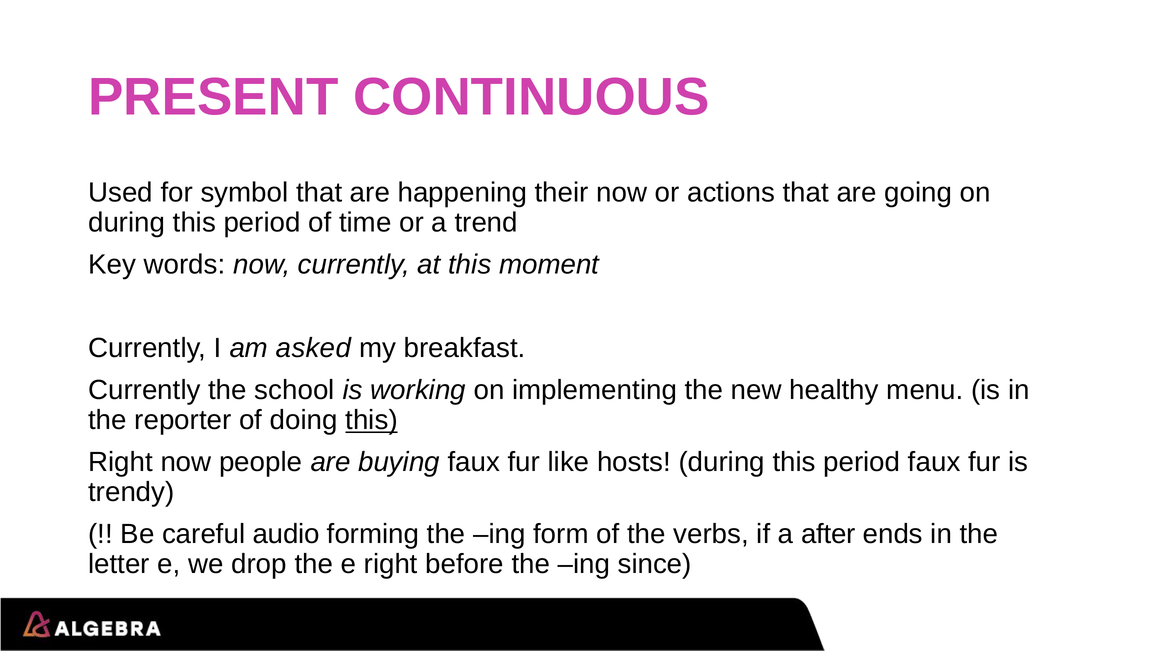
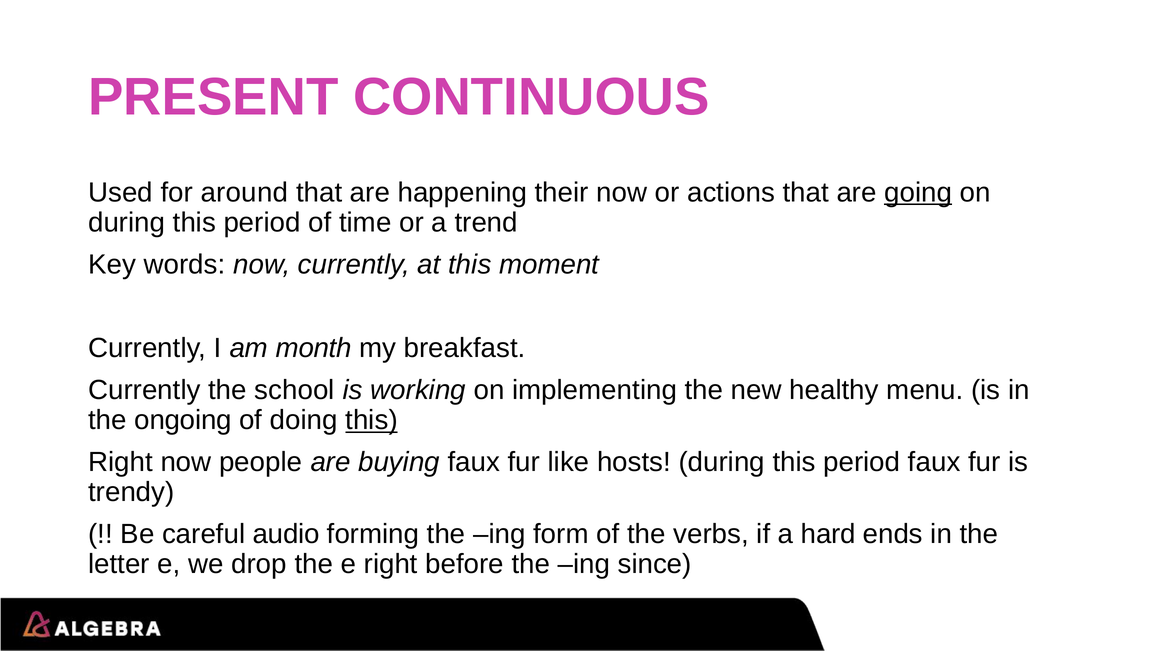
symbol: symbol -> around (244, 192)
going underline: none -> present (918, 192)
asked: asked -> month (314, 348)
reporter: reporter -> ongoing (183, 420)
after: after -> hard (828, 534)
